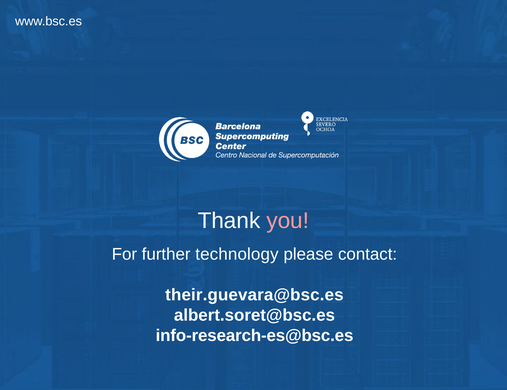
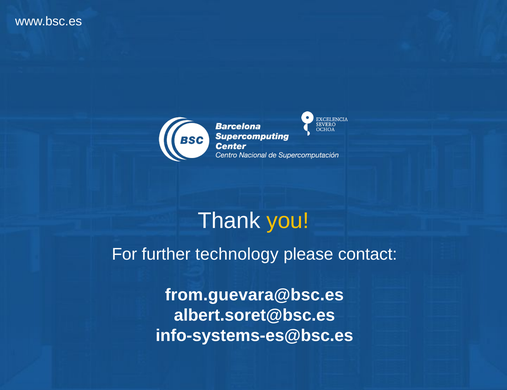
you colour: pink -> yellow (288, 220)
their.guevara@bsc.es: their.guevara@bsc.es -> from.guevara@bsc.es (254, 294)
info-research-es@bsc.es: info-research-es@bsc.es -> info-systems-es@bsc.es (254, 335)
